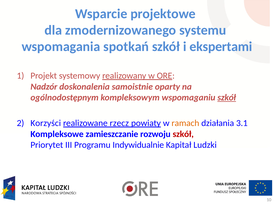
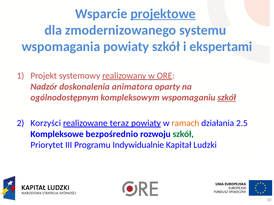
projektowe underline: none -> present (163, 14)
wspomagania spotkań: spotkań -> powiaty (126, 47)
samoistnie: samoistnie -> animatora (132, 87)
rzecz: rzecz -> teraz (119, 123)
3.1: 3.1 -> 2.5 (242, 123)
zamieszczanie: zamieszczanie -> bezpośrednio (112, 134)
szkół colour: red -> green (183, 134)
